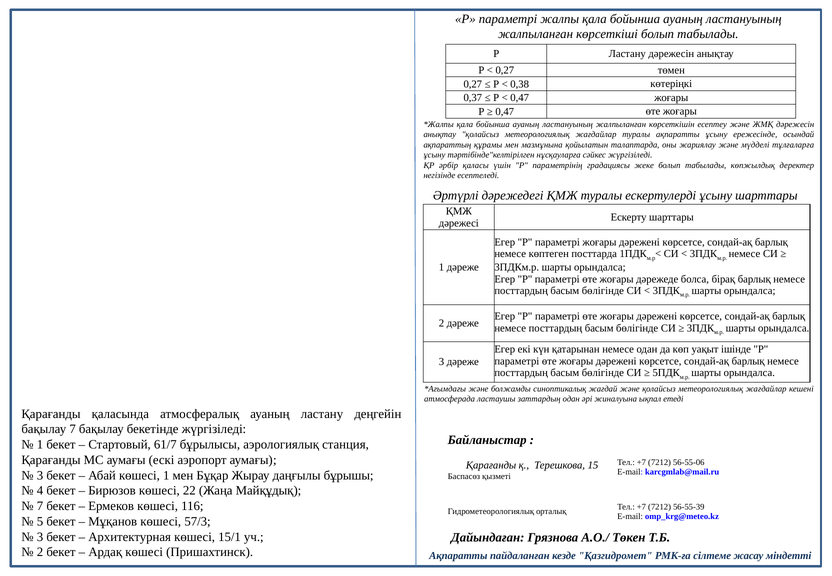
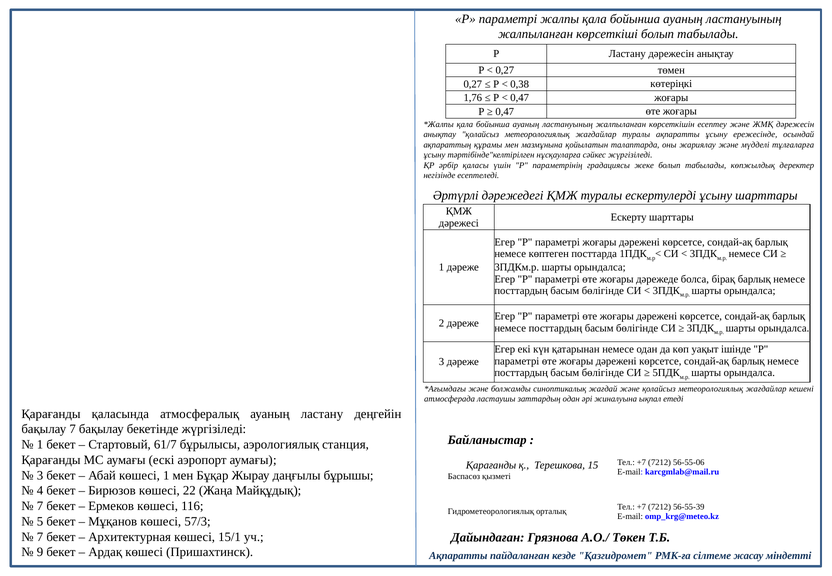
0,37: 0,37 -> 1,76 (473, 98)
3: 3 -> 7 (40, 537)
2: 2 -> 9 (40, 552)
